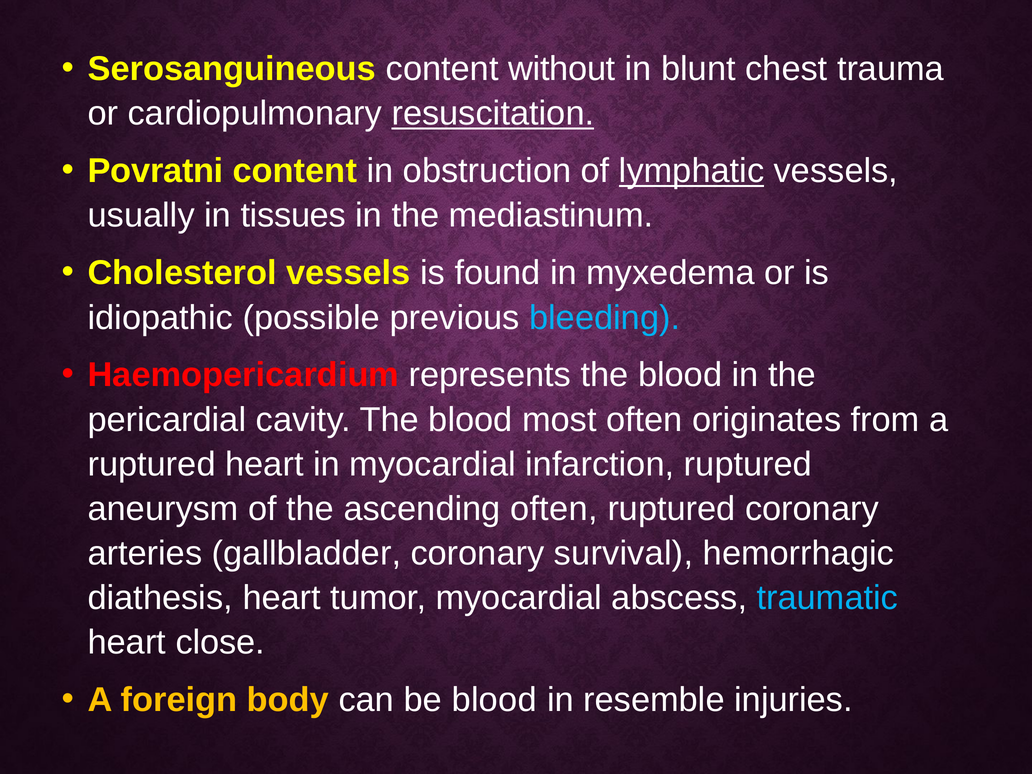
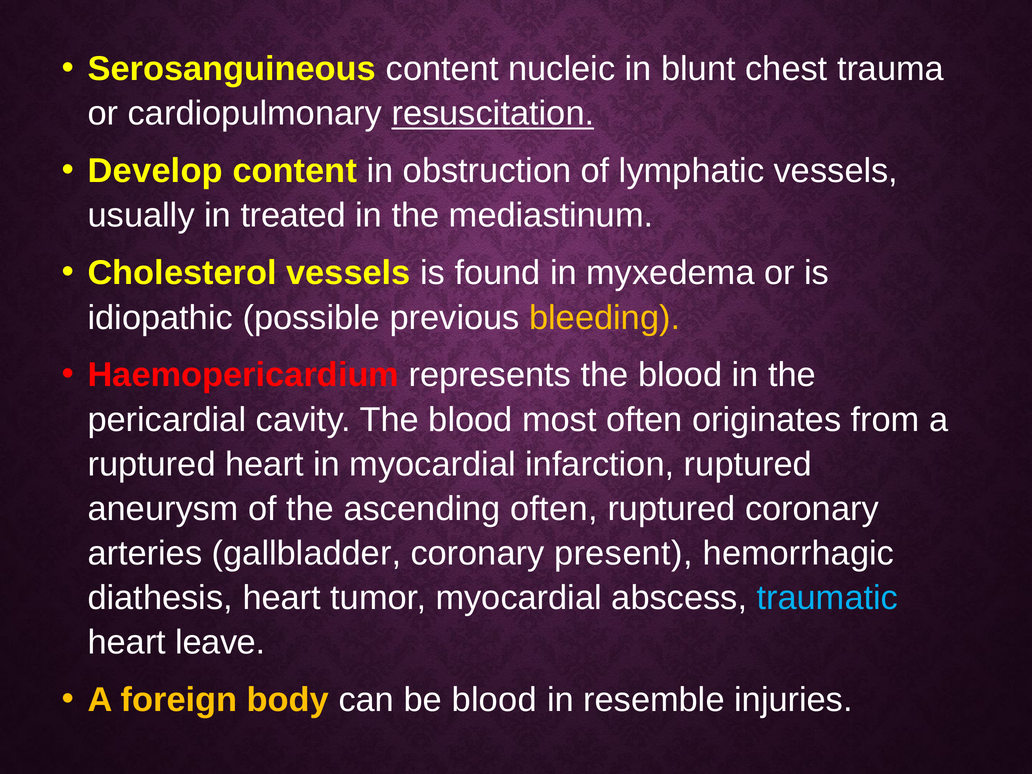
without: without -> nucleic (562, 69)
Povratni: Povratni -> Develop (155, 171)
lymphatic underline: present -> none (692, 171)
tissues: tissues -> treated (293, 216)
bleeding colour: light blue -> yellow (605, 318)
survival: survival -> present (623, 553)
close: close -> leave (220, 643)
